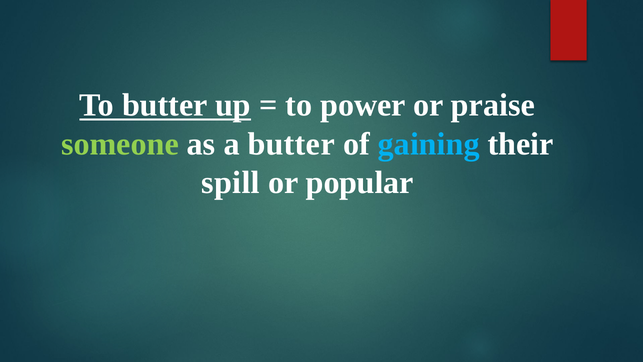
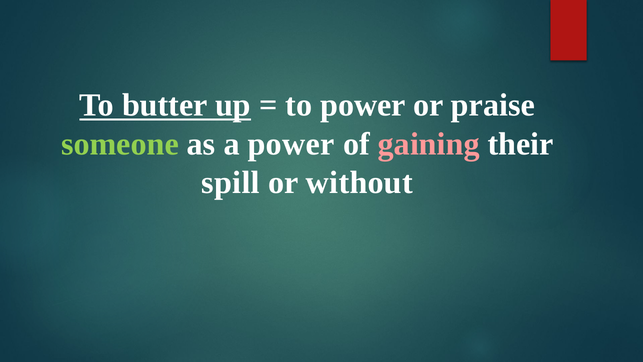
a butter: butter -> power (291, 144)
gaining colour: light blue -> pink (429, 144)
popular: popular -> without (359, 182)
